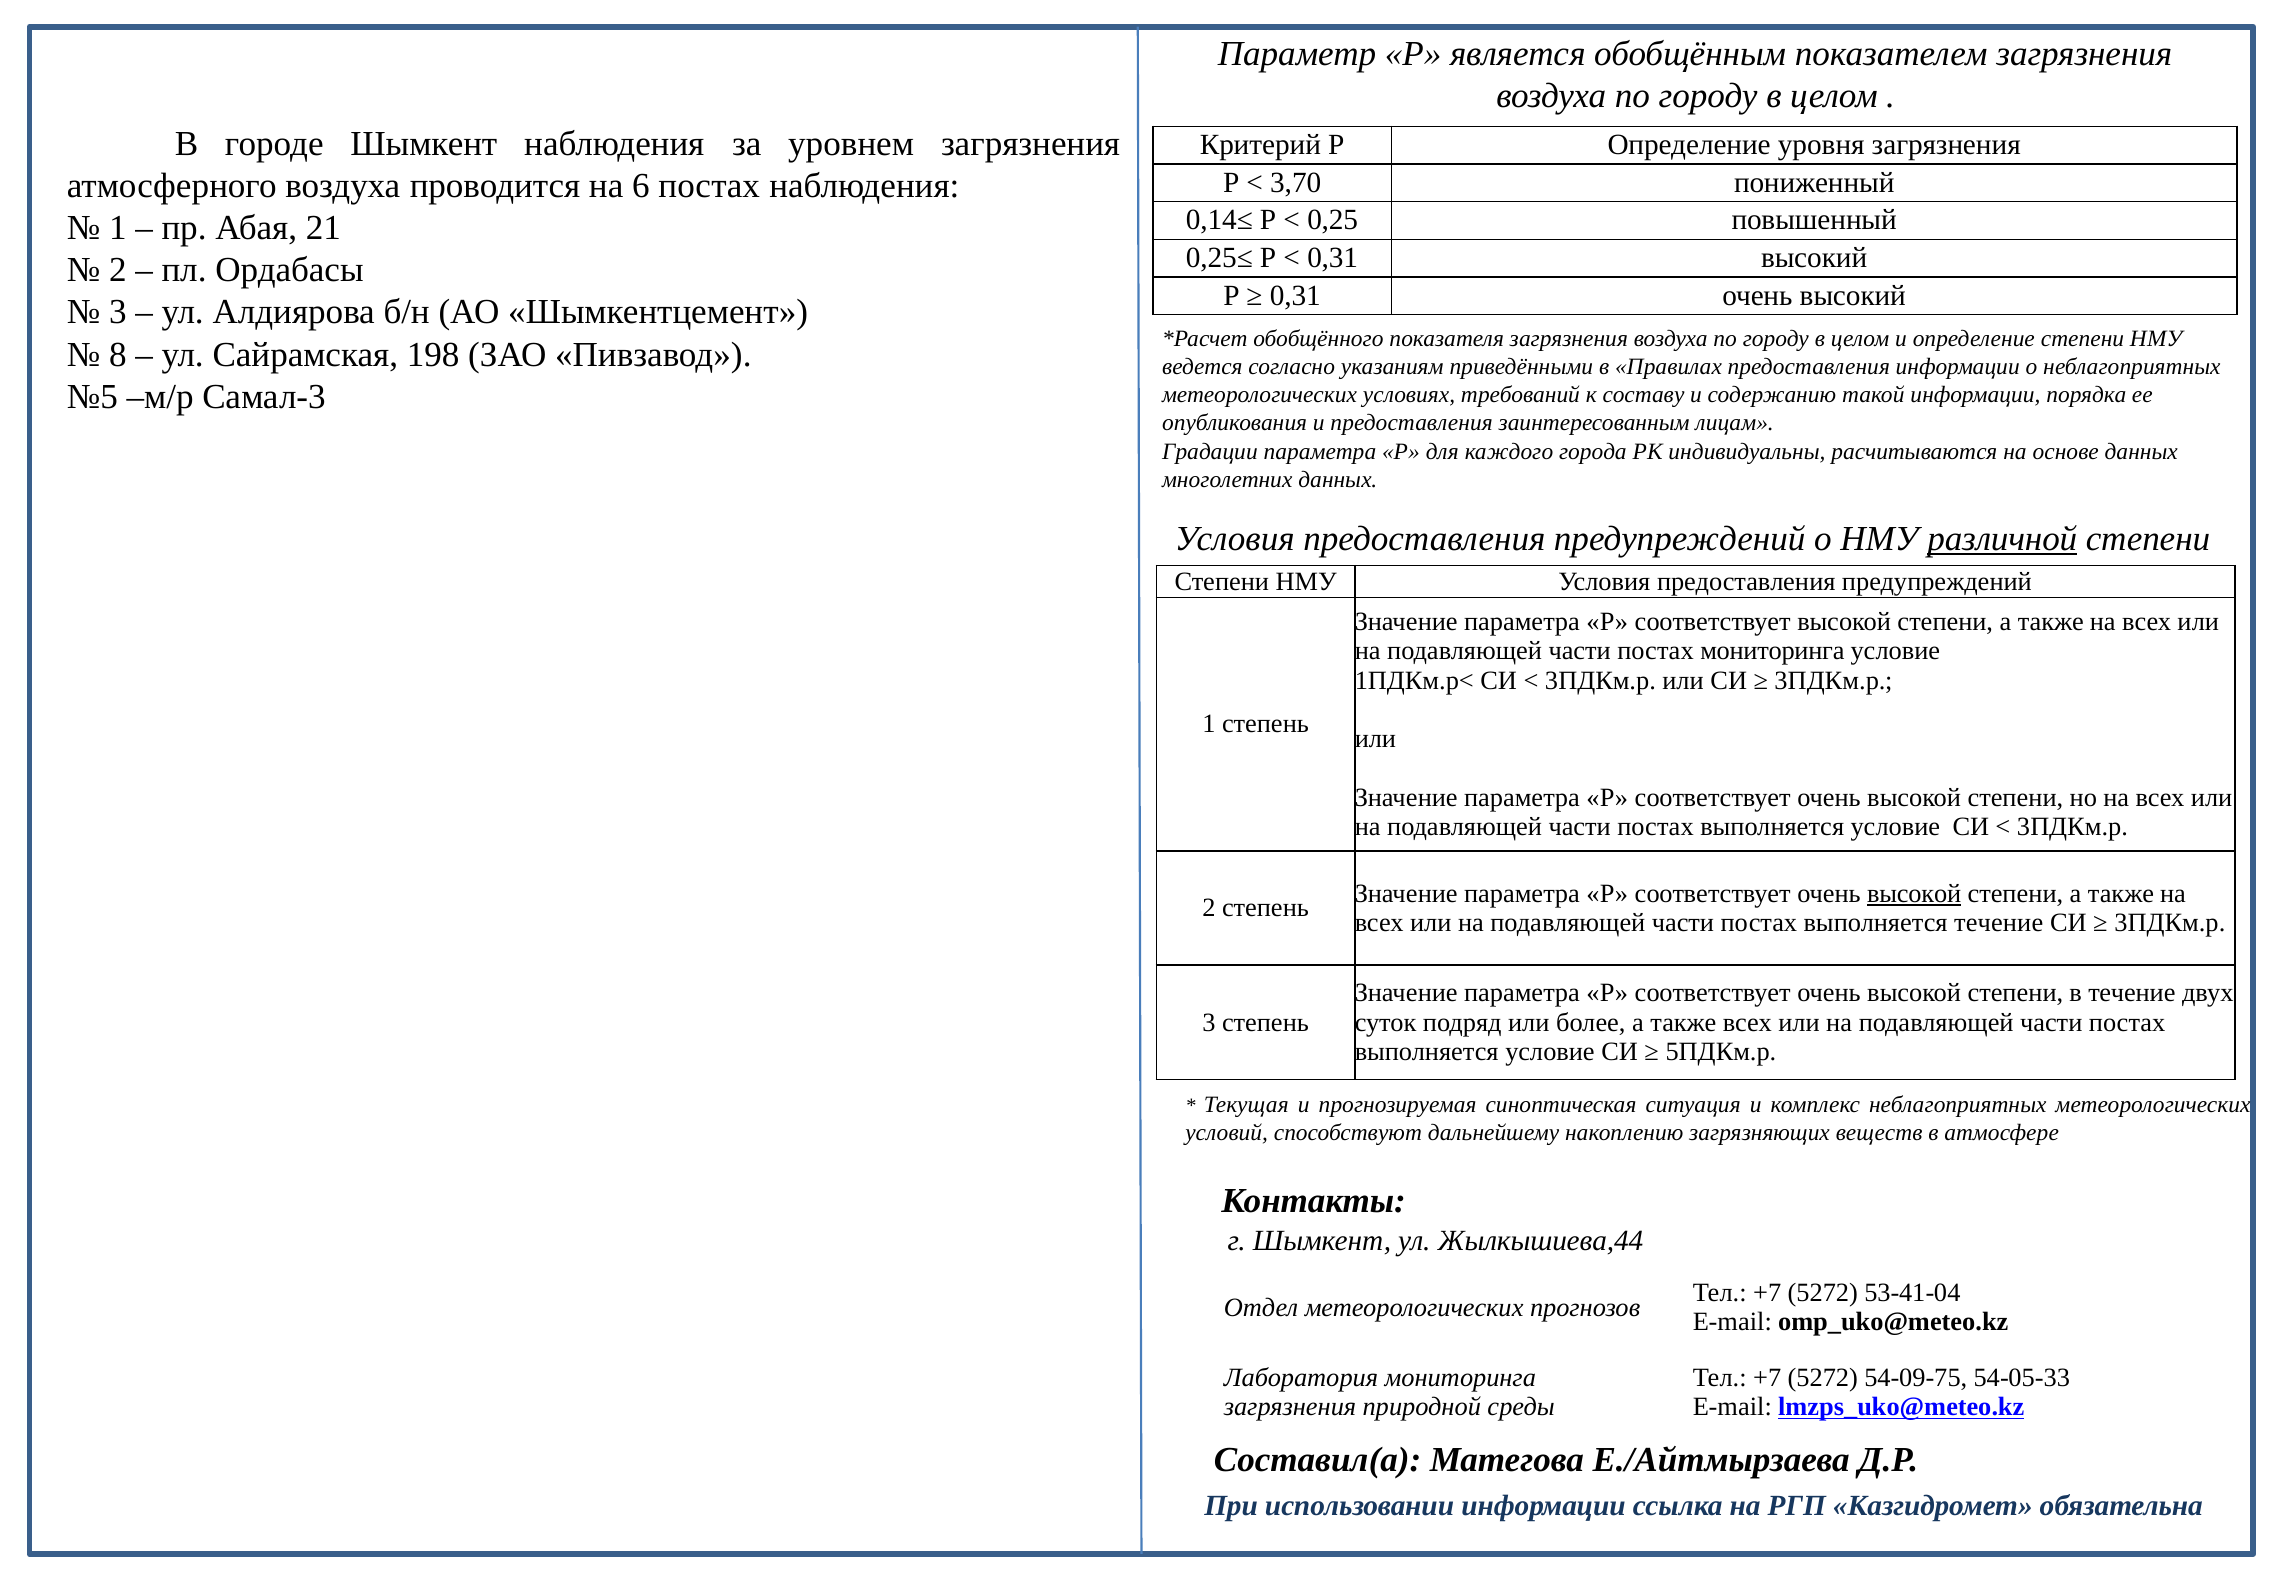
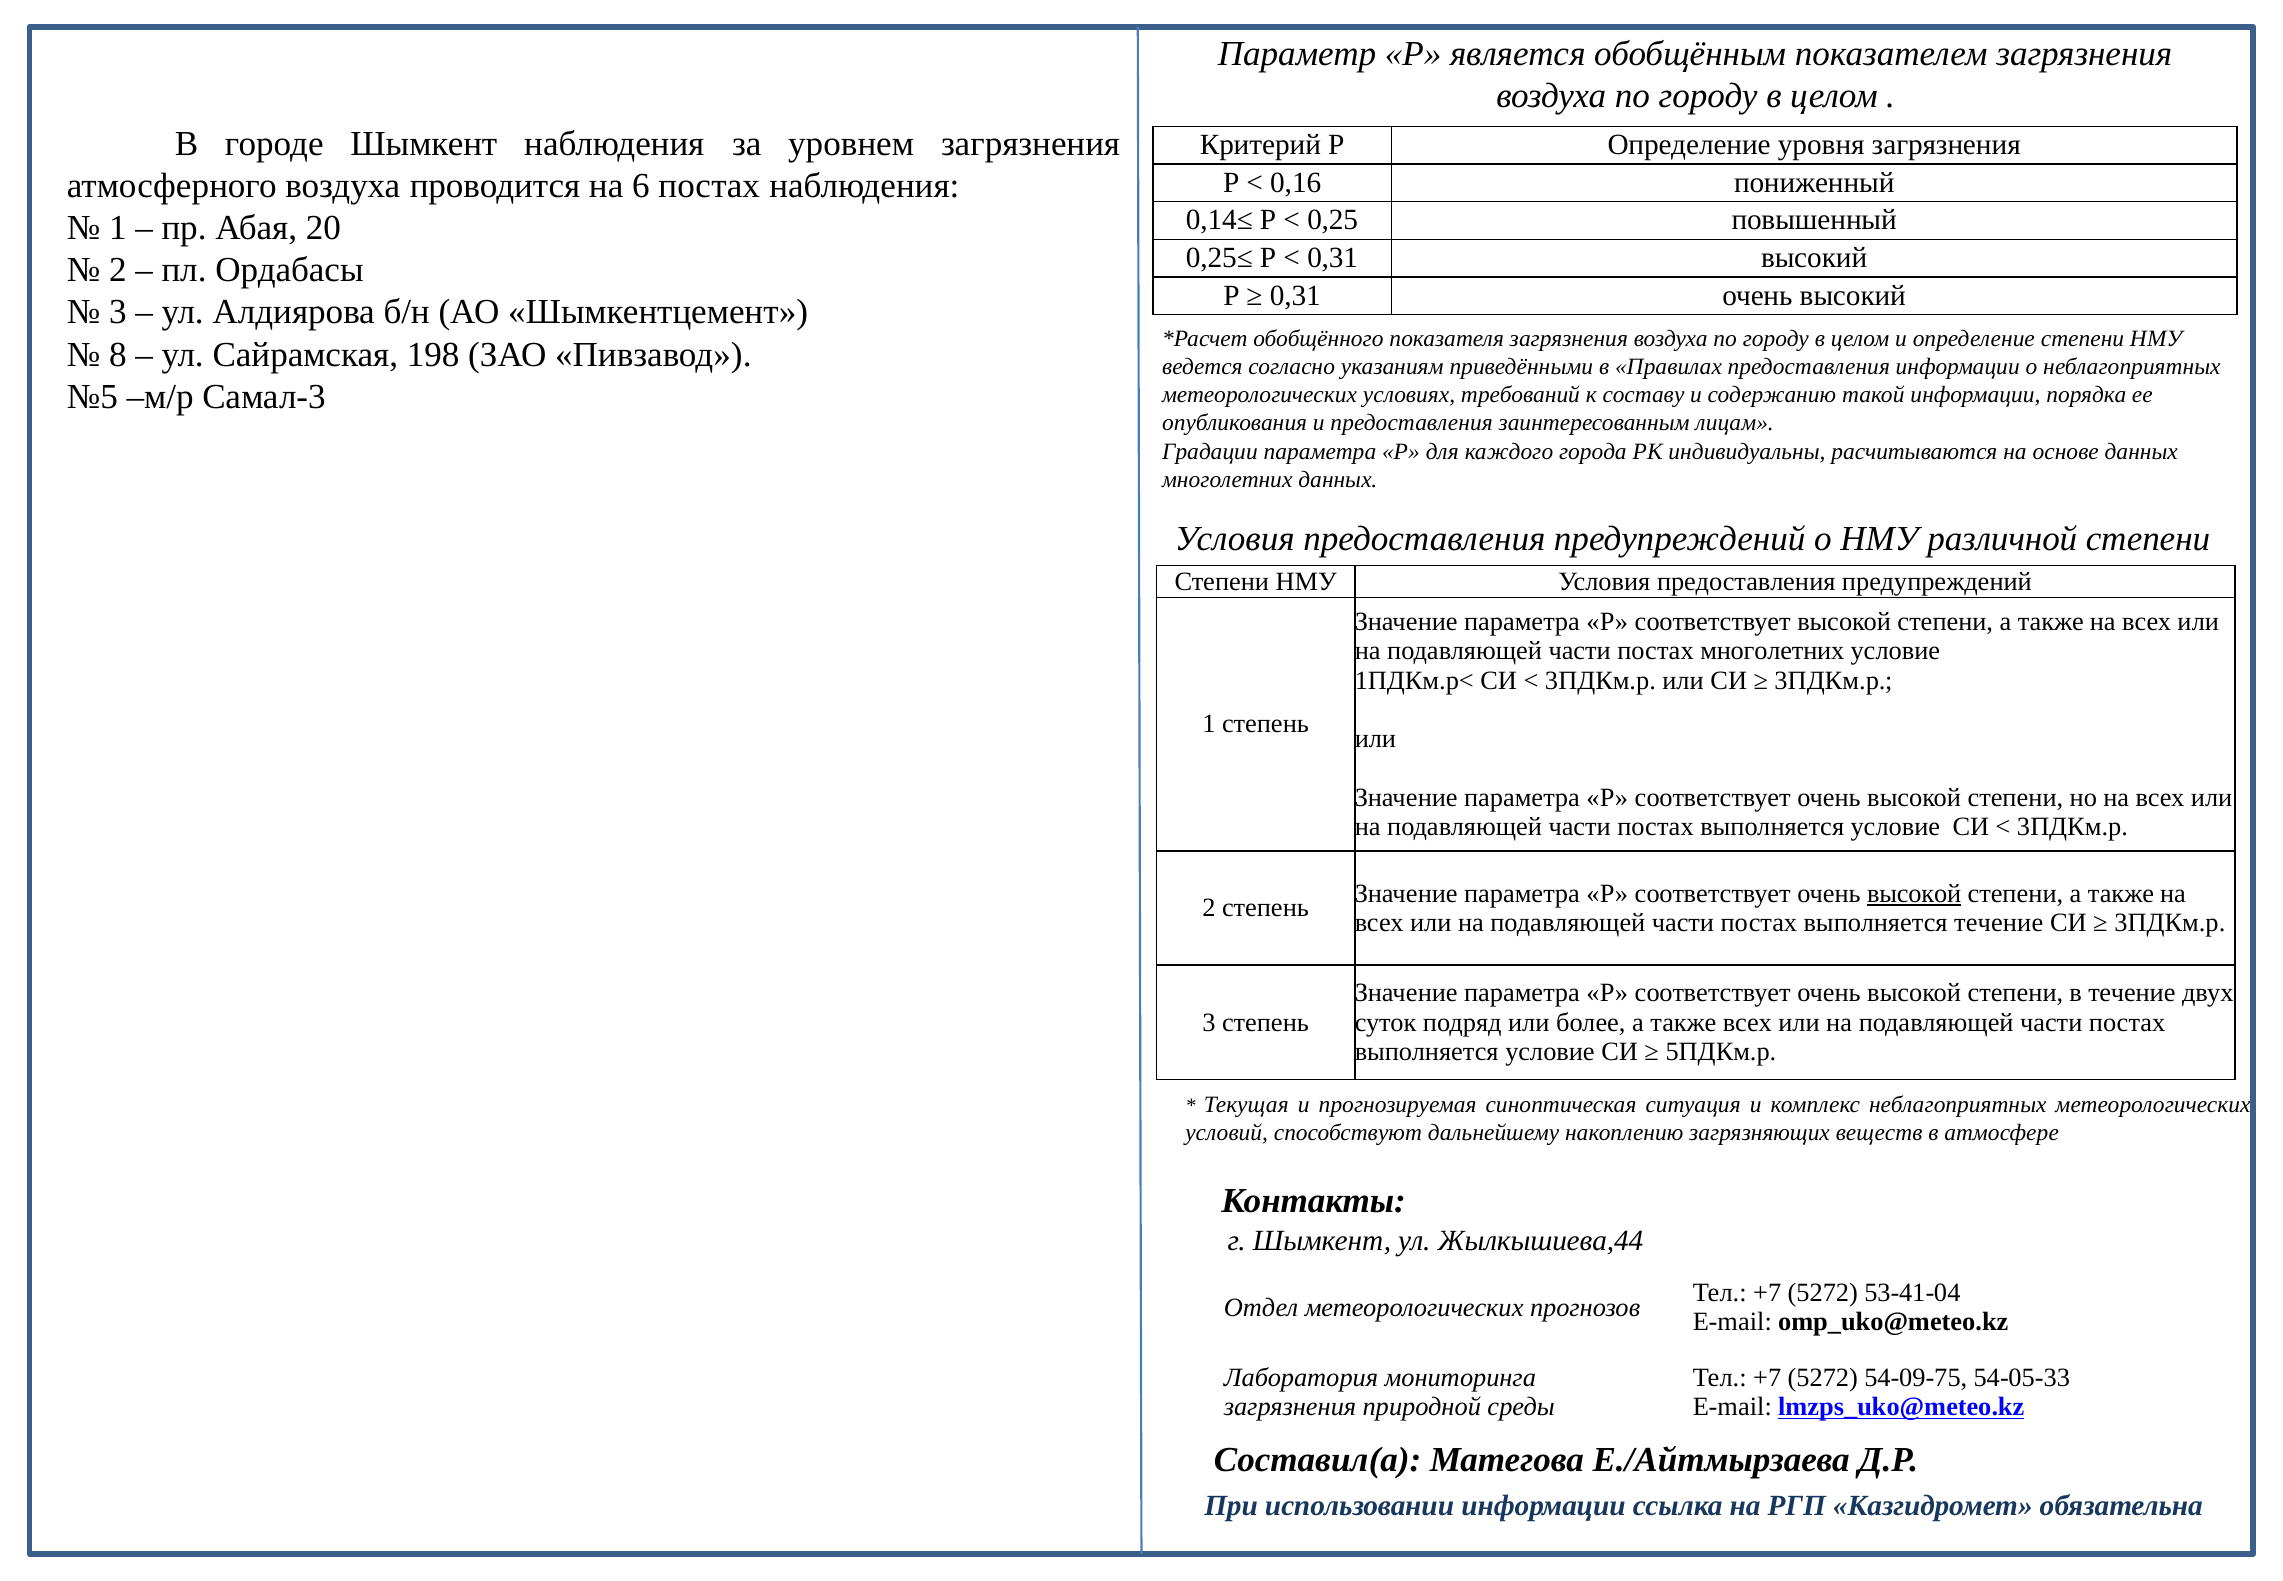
3,70: 3,70 -> 0,16 (1296, 183)
21: 21 -> 20 (323, 228)
различной underline: present -> none (2002, 538)
постах мониторинга: мониторинга -> многолетних (1772, 651)
